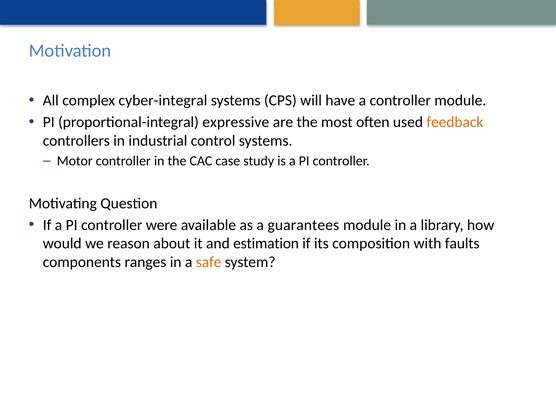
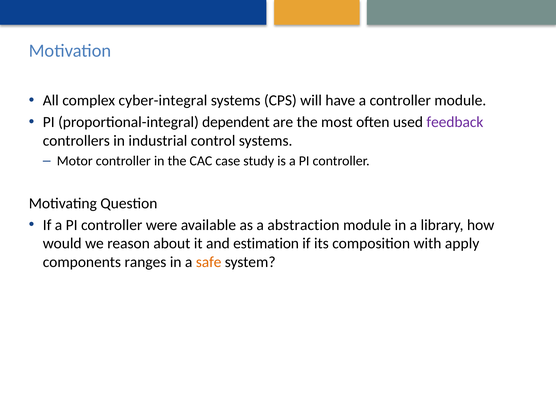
expressive: expressive -> dependent (236, 122)
feedback colour: orange -> purple (455, 122)
guarantees: guarantees -> abstraction (303, 225)
faults: faults -> apply (462, 244)
